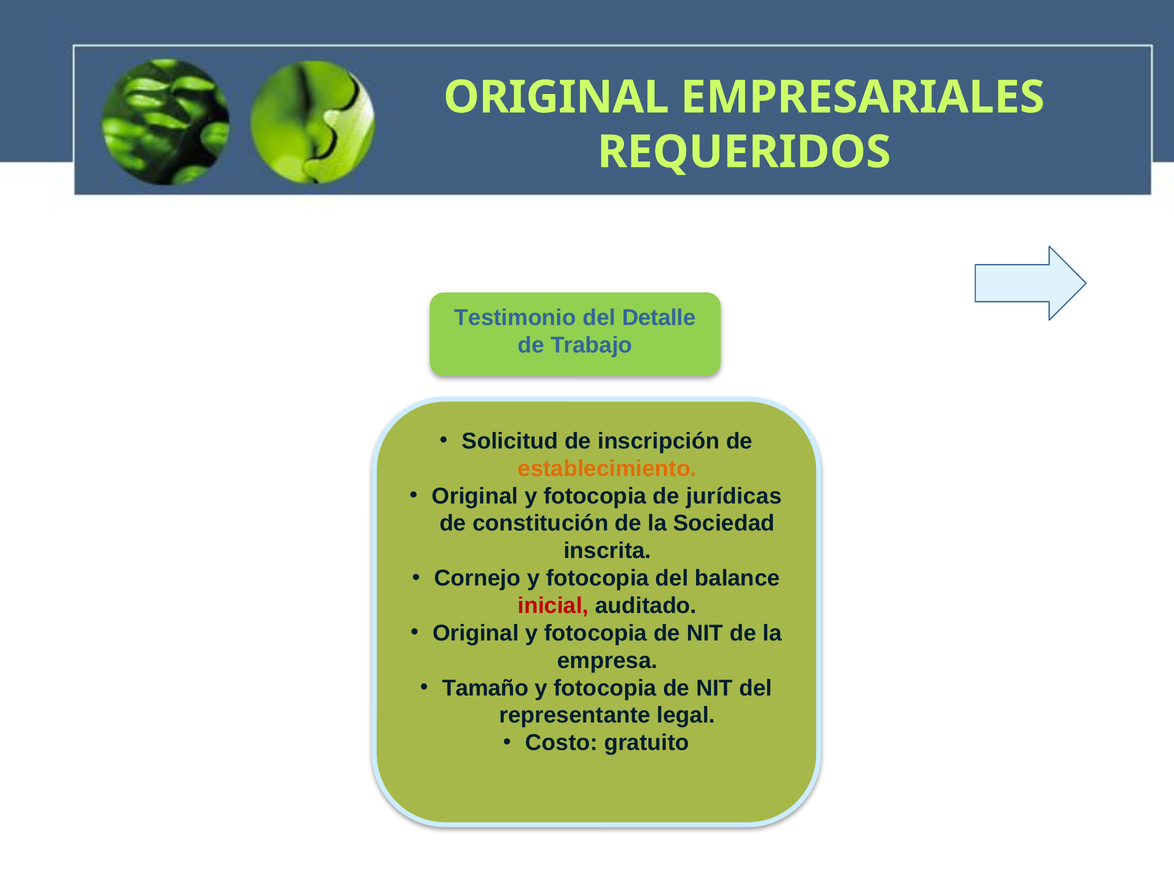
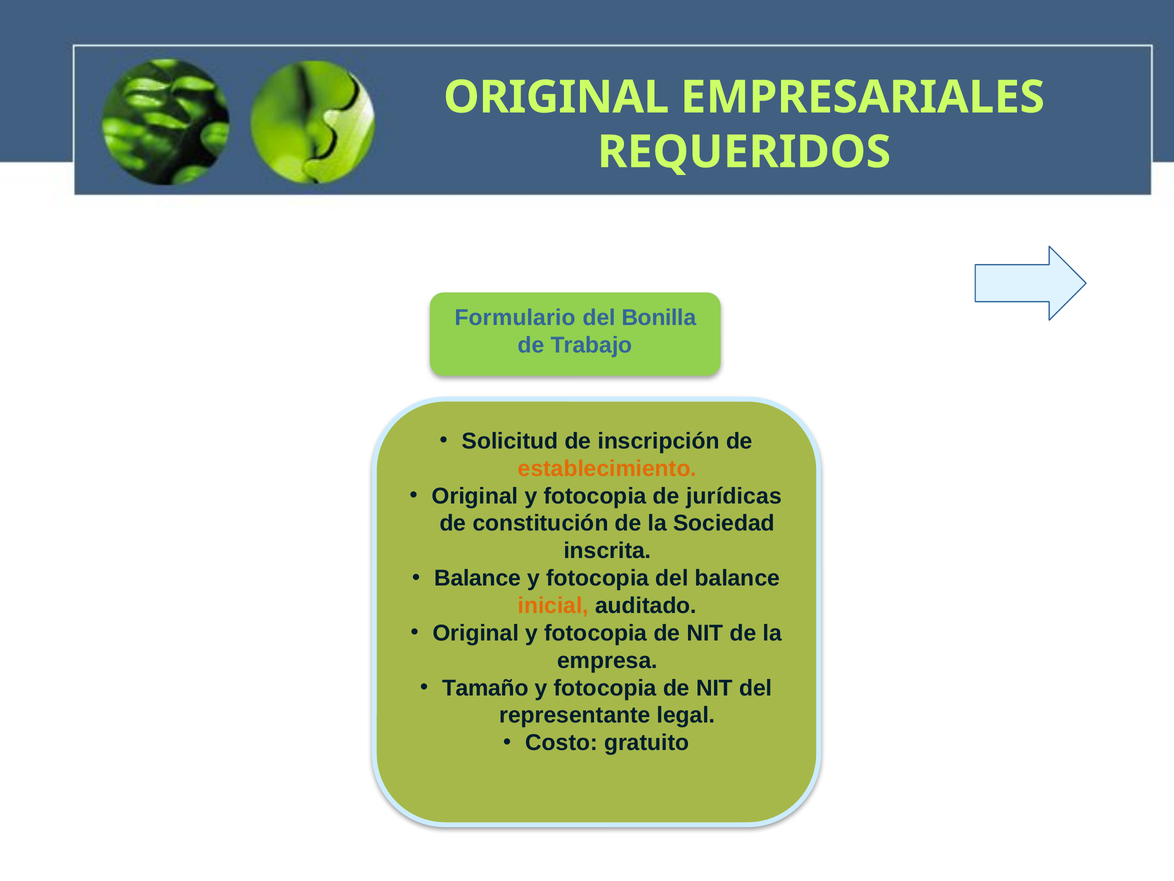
Testimonio: Testimonio -> Formulario (515, 317)
Detalle: Detalle -> Bonilla (659, 317)
Cornejo: Cornejo -> Balance (478, 578)
inicial colour: red -> orange (553, 605)
